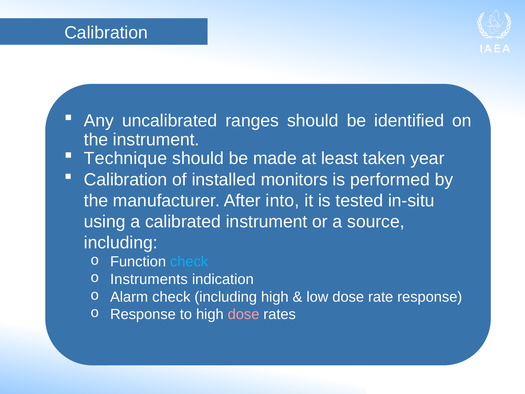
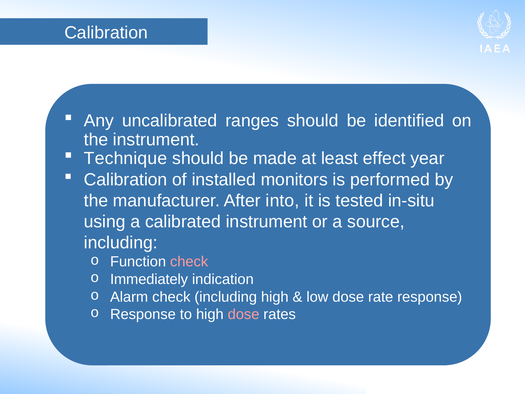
taken: taken -> effect (384, 158)
check colour: light blue -> pink (189, 262)
Instruments: Instruments -> Immediately (149, 279)
